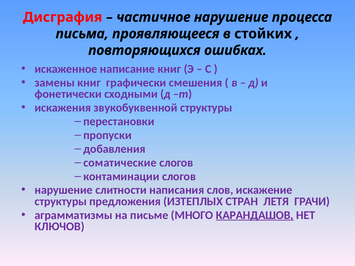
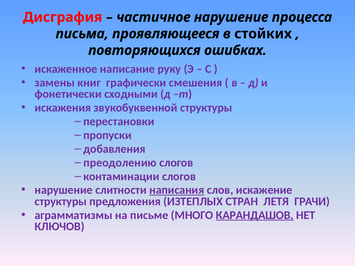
написание книг: книг -> руку (169, 69)
соматические: соматические -> преодолению (120, 163)
написания underline: none -> present (177, 190)
